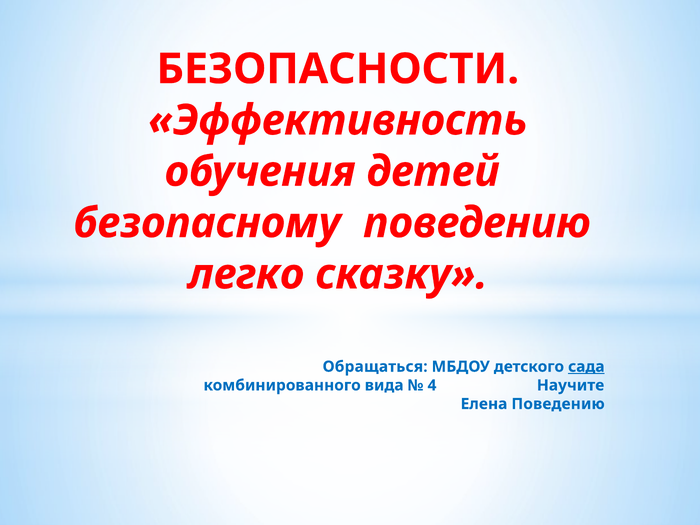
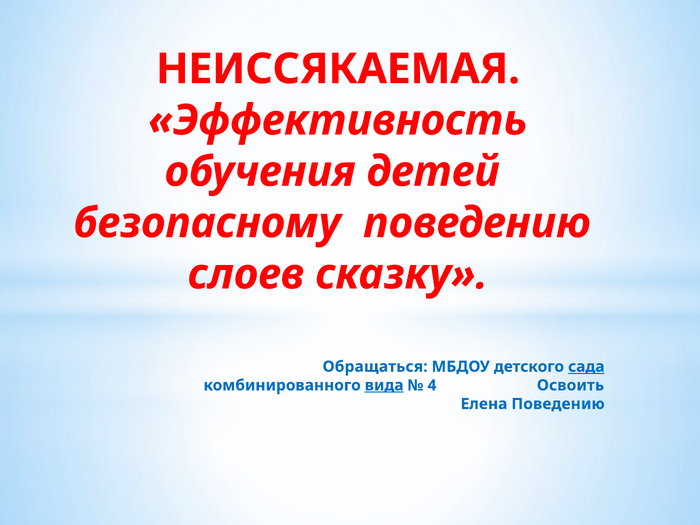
БЕЗОПАСНОСТИ: БЕЗОПАСНОСТИ -> НЕИССЯКАЕМАЯ (338, 69)
легко: легко -> слоев (246, 274)
вида underline: none -> present (384, 385)
Научите: Научите -> Освоить (570, 385)
